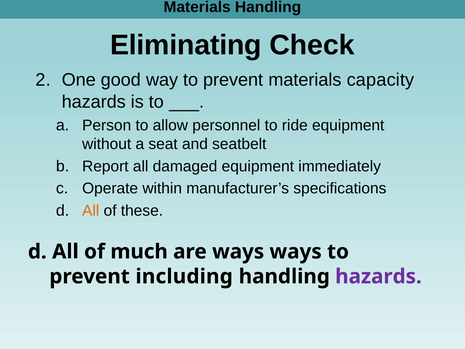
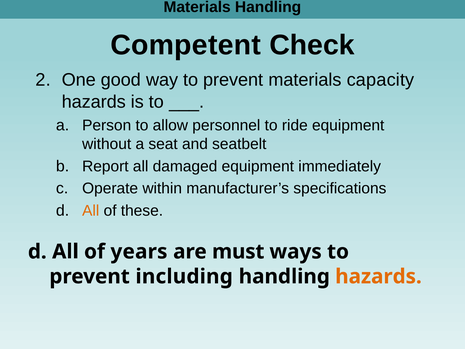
Eliminating: Eliminating -> Competent (186, 45)
much: much -> years (139, 251)
are ways: ways -> must (238, 251)
hazards colour: purple -> orange (378, 276)
